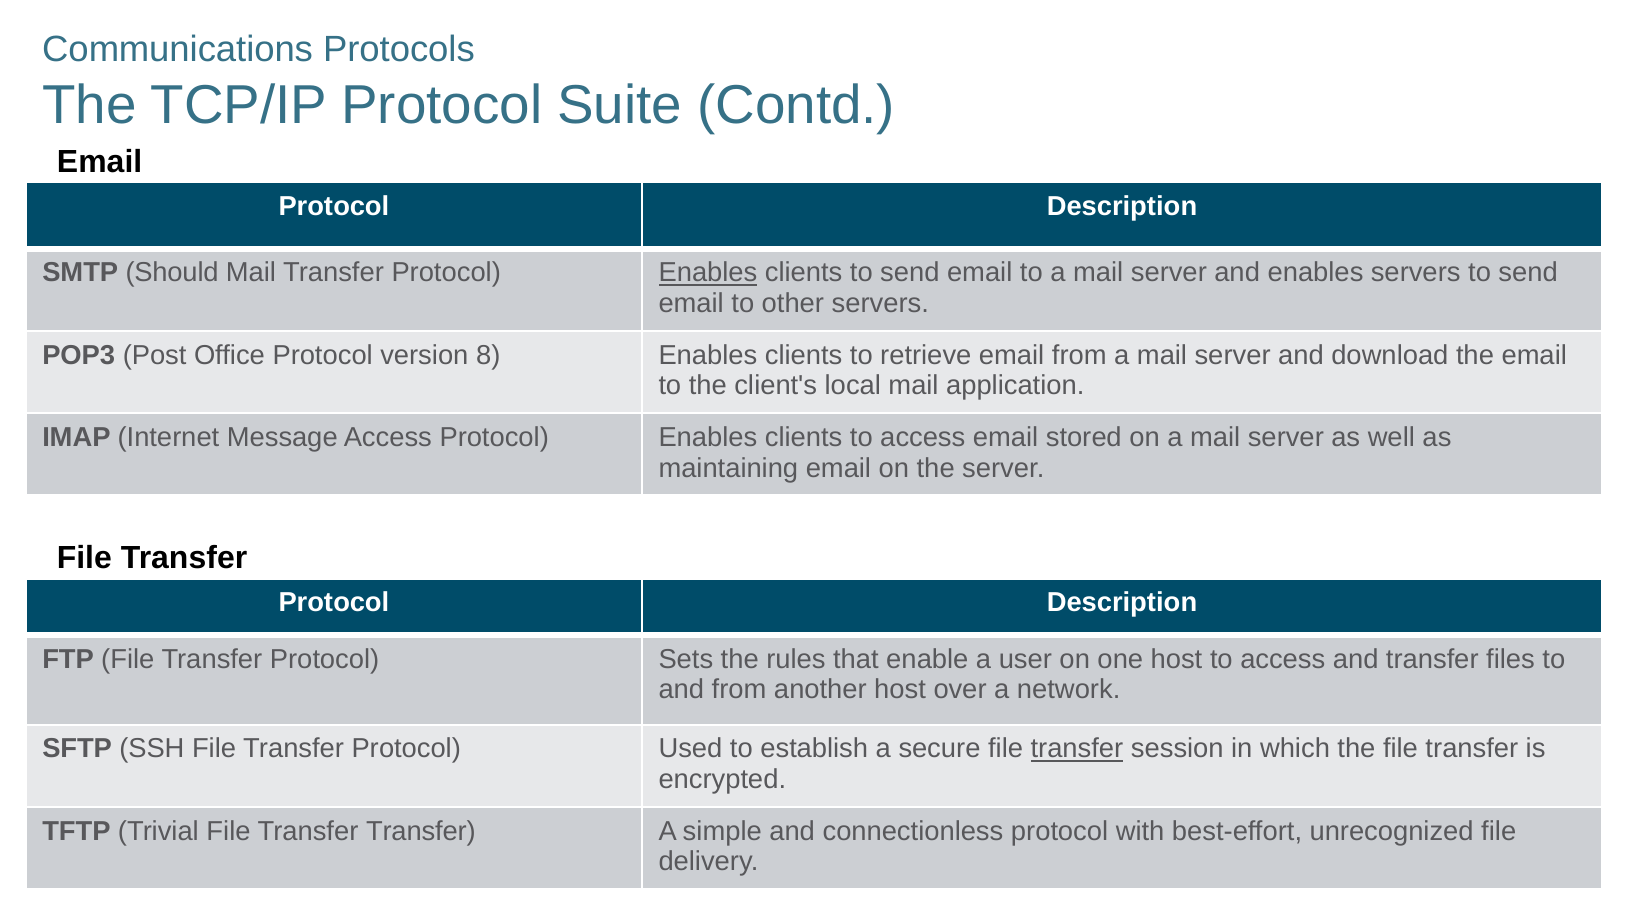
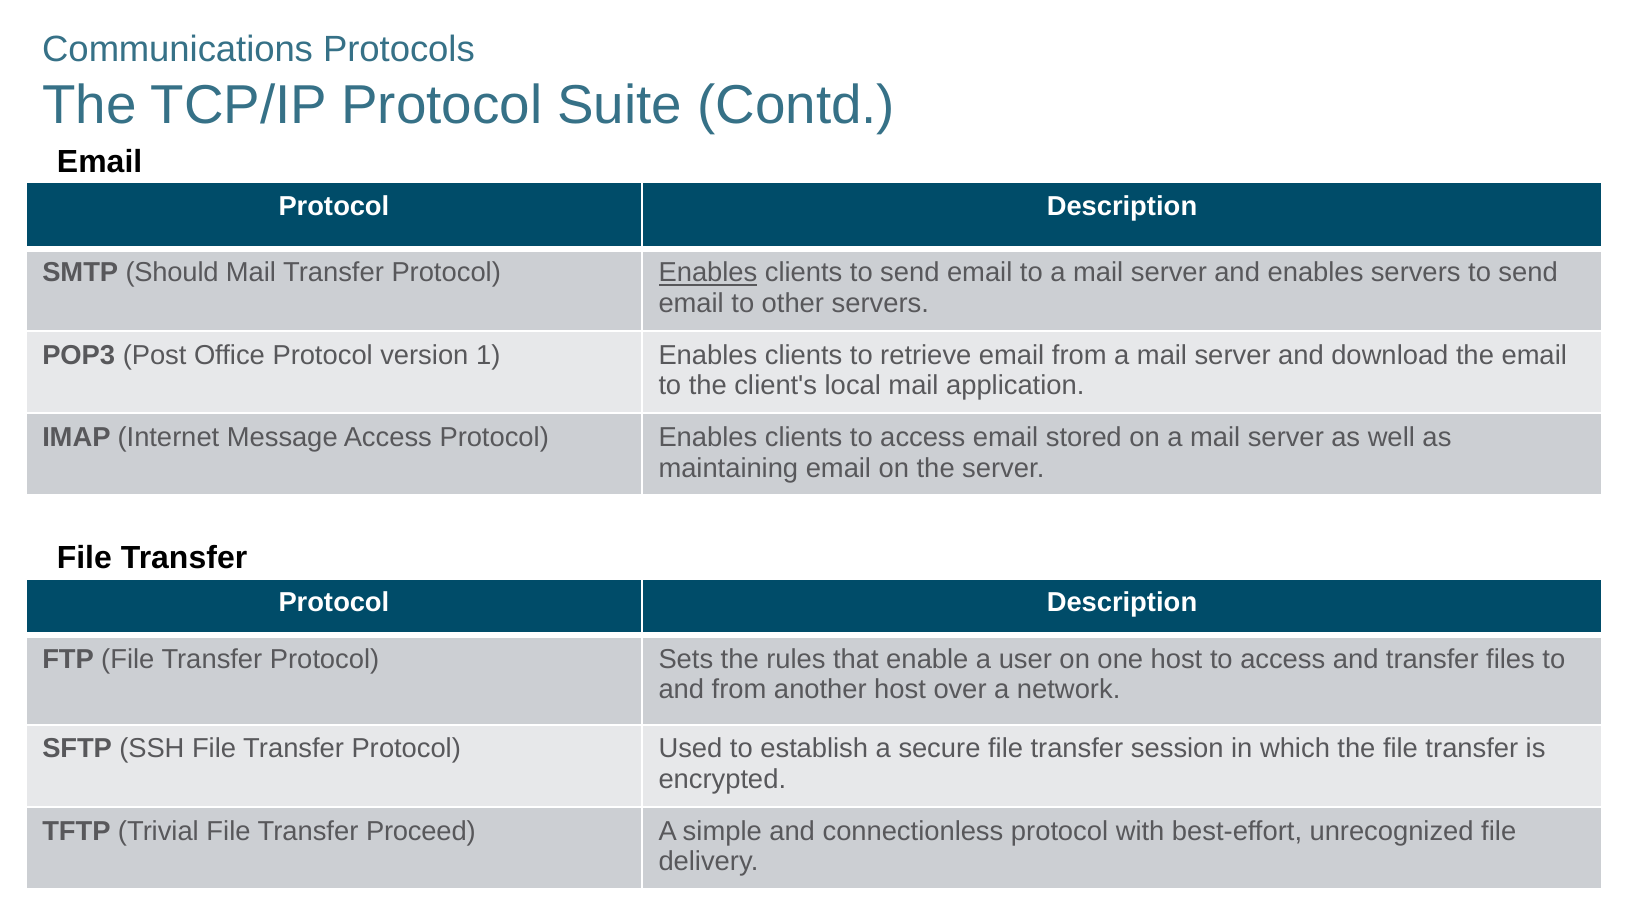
8: 8 -> 1 (488, 355)
transfer underline: present -> none (1077, 749)
Transfer Transfer: Transfer -> Proceed (421, 831)
